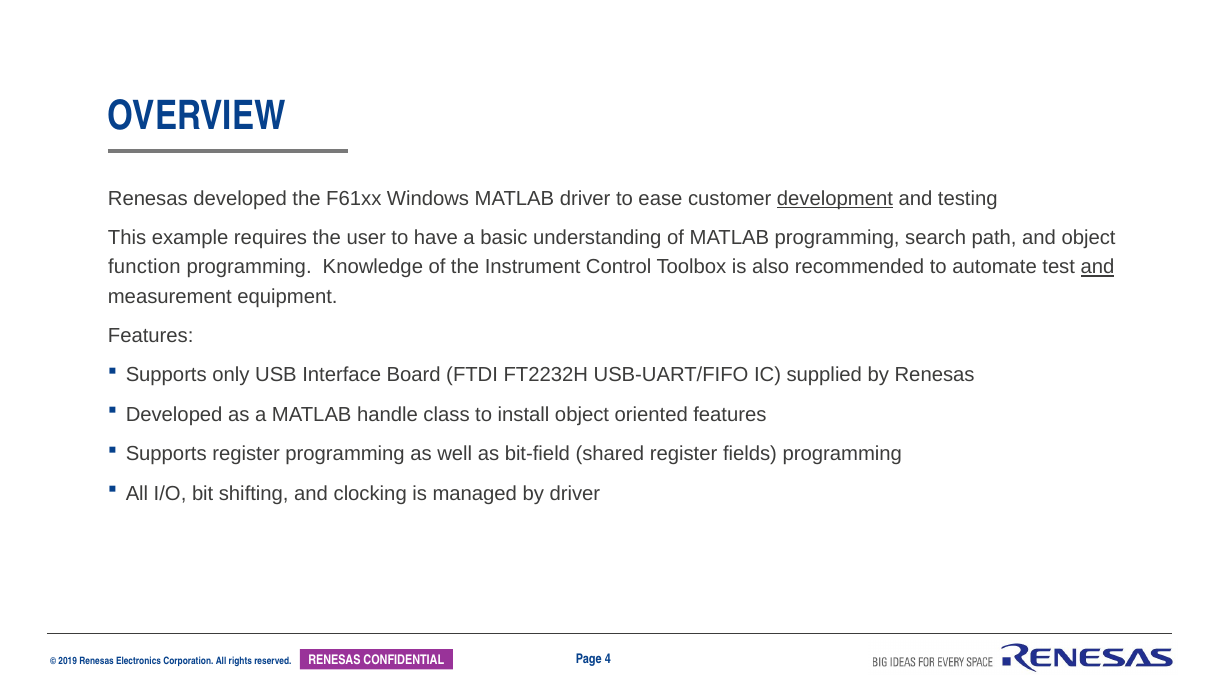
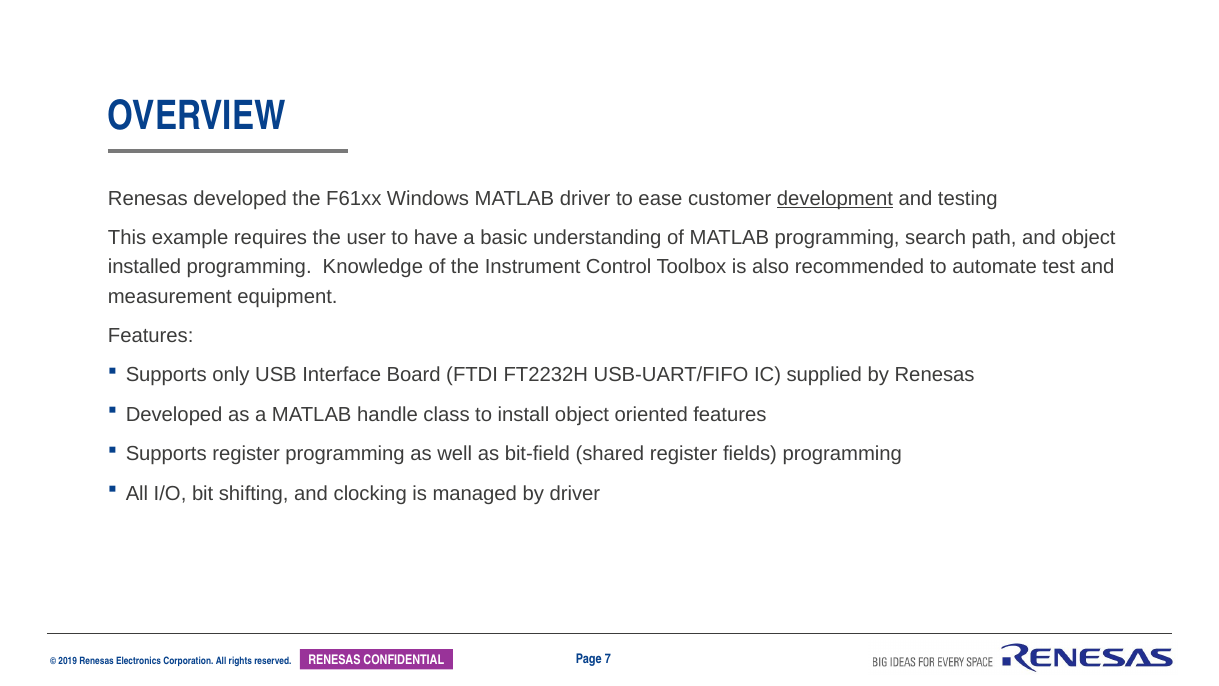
function: function -> installed (145, 267)
and underline: present -> none (1097, 267)
4: 4 -> 7 (608, 658)
